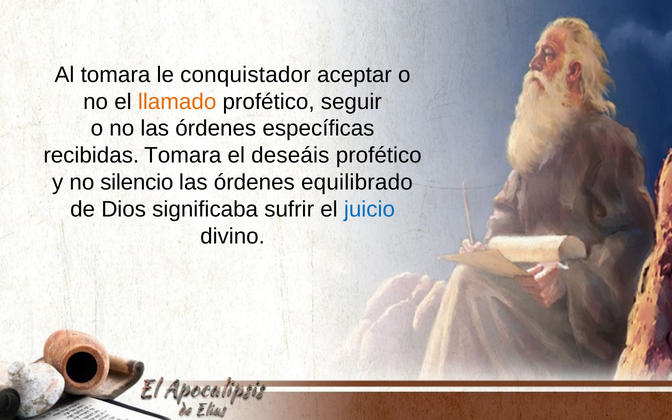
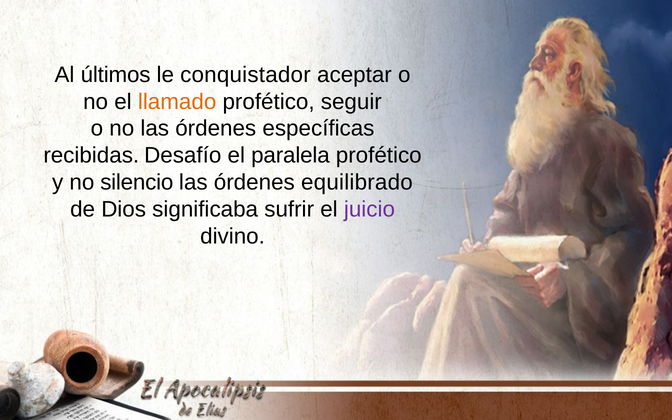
Al tomara: tomara -> últimos (116, 75)
recibidas Tomara: Tomara -> Desafío (183, 155)
deseáis: deseáis -> paralela (290, 155)
juicio colour: blue -> purple (369, 209)
